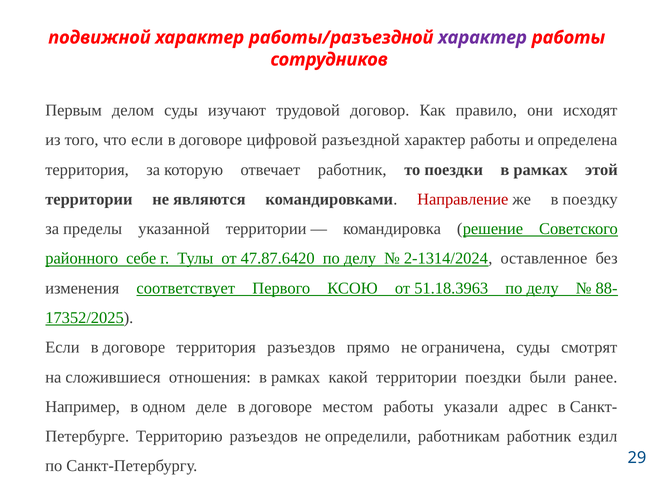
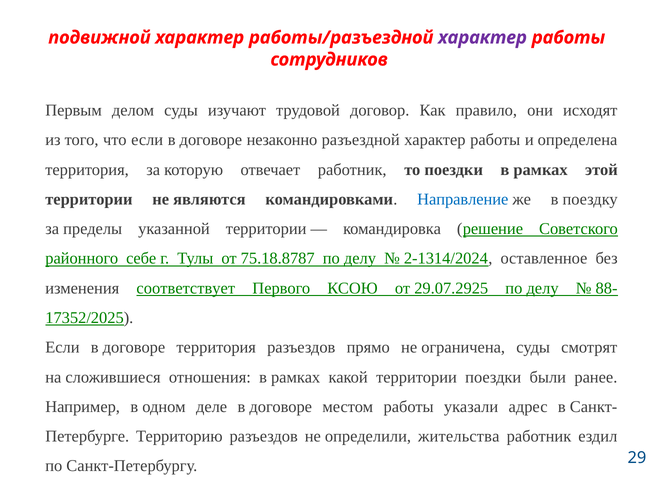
цифровой: цифровой -> незаконно (282, 140)
Направление colour: red -> blue (463, 199)
47.87.6420: 47.87.6420 -> 75.18.8787 (278, 258)
51.18.3963: 51.18.3963 -> 29.07.2925 (451, 288)
работникам: работникам -> жительства (459, 436)
